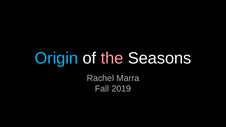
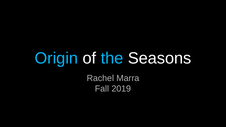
the colour: pink -> light blue (112, 58)
